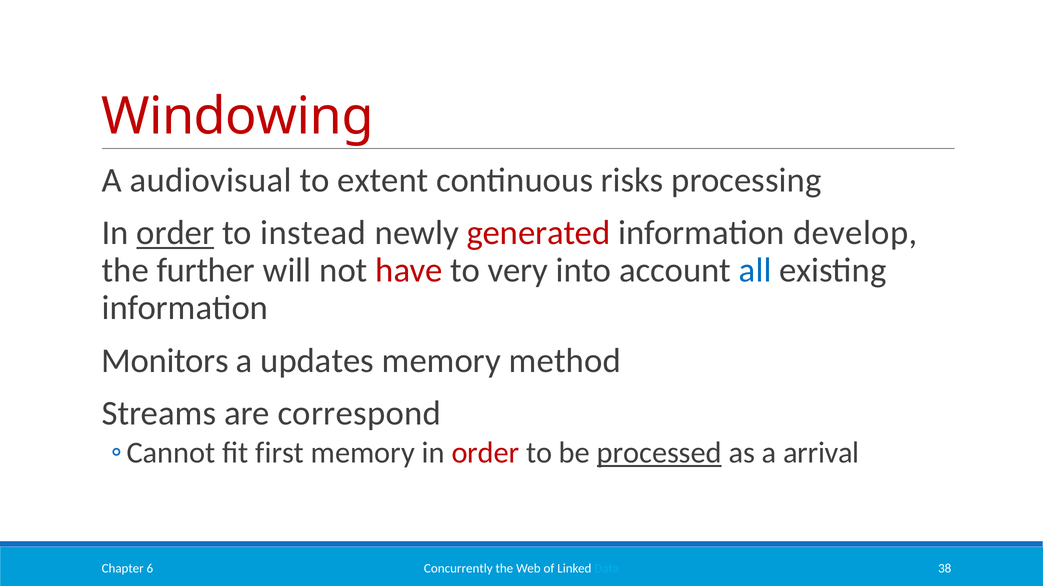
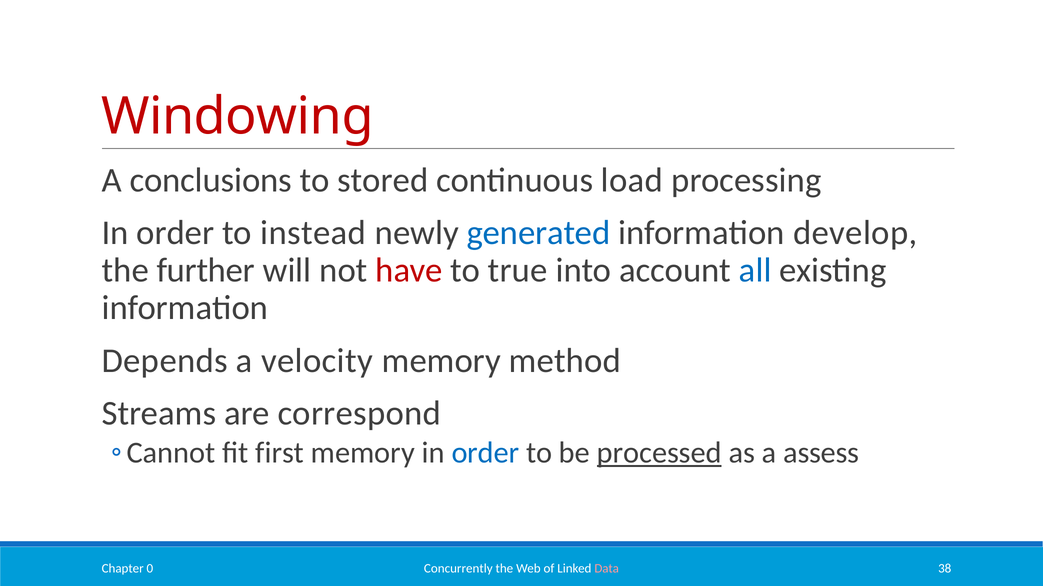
audiovisual: audiovisual -> conclusions (211, 180)
extent: extent -> stored (383, 180)
risks: risks -> load (632, 180)
order underline: present -> none (175, 233)
generated colour: red -> blue (538, 233)
very: very -> true (518, 271)
Monitors: Monitors -> Depends (165, 361)
updates: updates -> velocity (317, 361)
order colour: red -> blue (485, 453)
arrival: arrival -> assess (821, 453)
Data colour: light blue -> pink (607, 569)
6: 6 -> 0 (150, 569)
